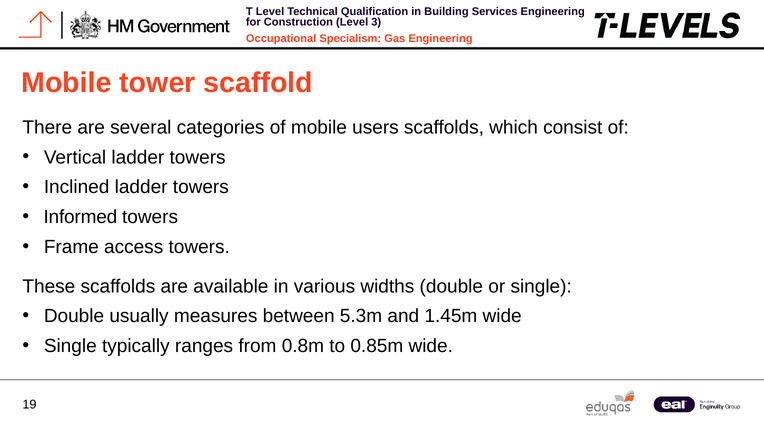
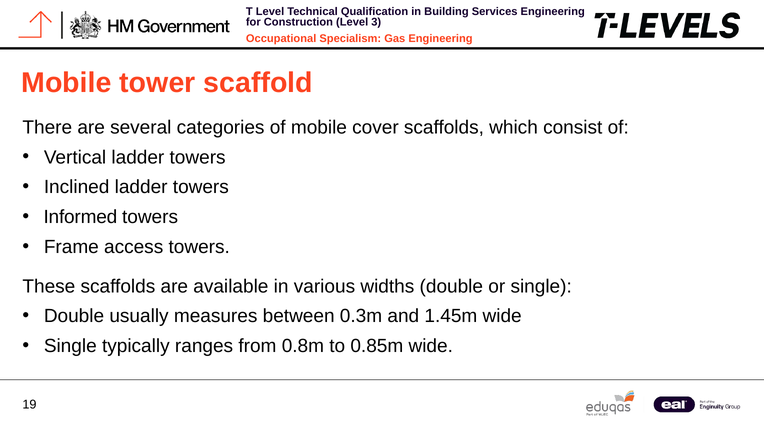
users: users -> cover (375, 127)
5.3m: 5.3m -> 0.3m (361, 316)
